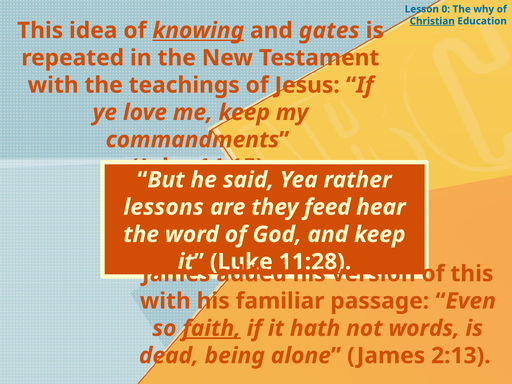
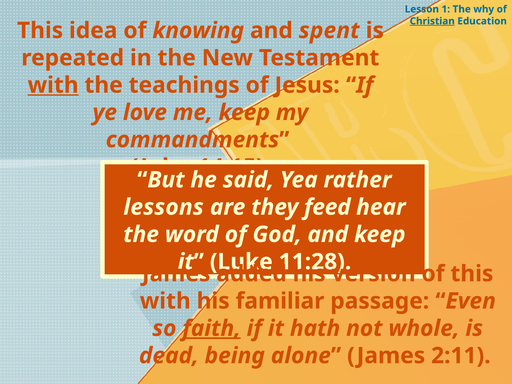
0: 0 -> 1 (446, 9)
knowing underline: present -> none (198, 31)
gates: gates -> spent (329, 31)
with underline: none -> present (53, 85)
words: words -> whole (424, 328)
2:13: 2:13 -> 2:11 (461, 356)
